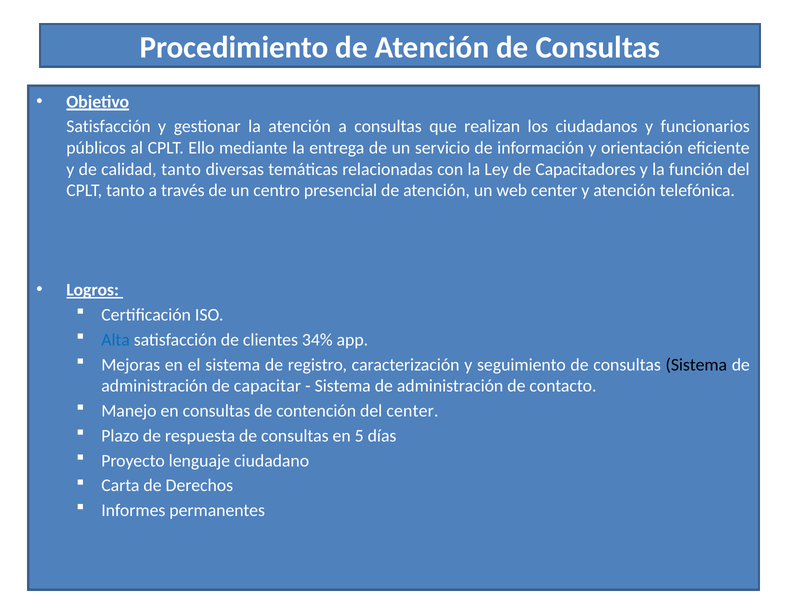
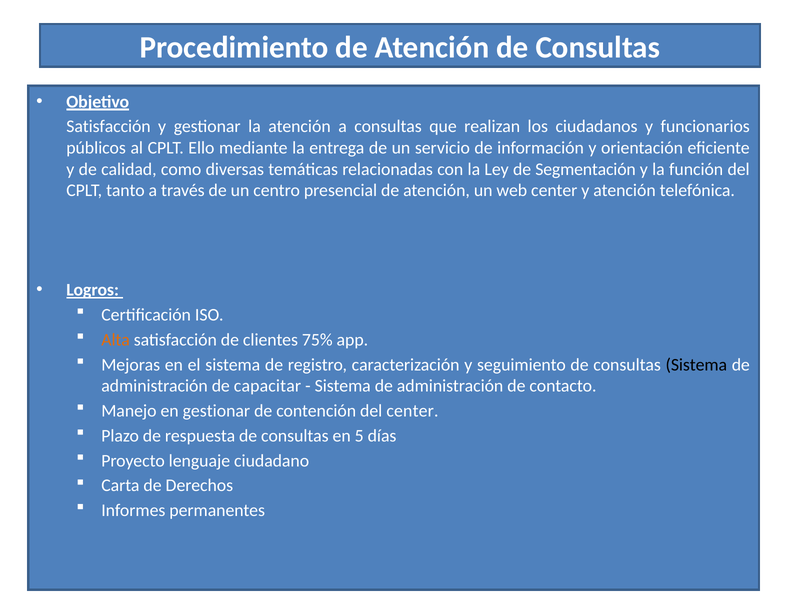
calidad tanto: tanto -> como (181, 169)
Capacitadores: Capacitadores -> Segmentación (586, 169)
Alta colour: blue -> orange (116, 340)
34%: 34% -> 75% (317, 340)
en consultas: consultas -> gestionar (216, 411)
